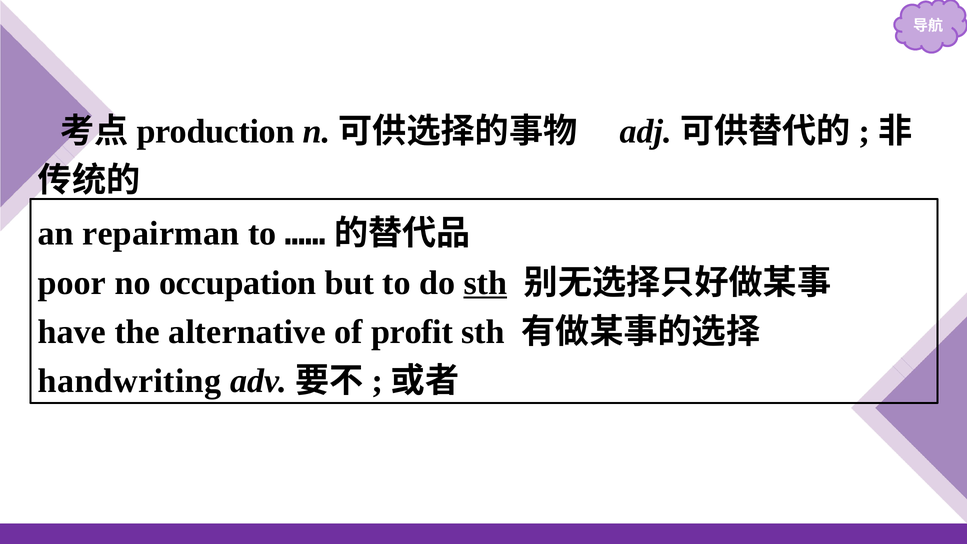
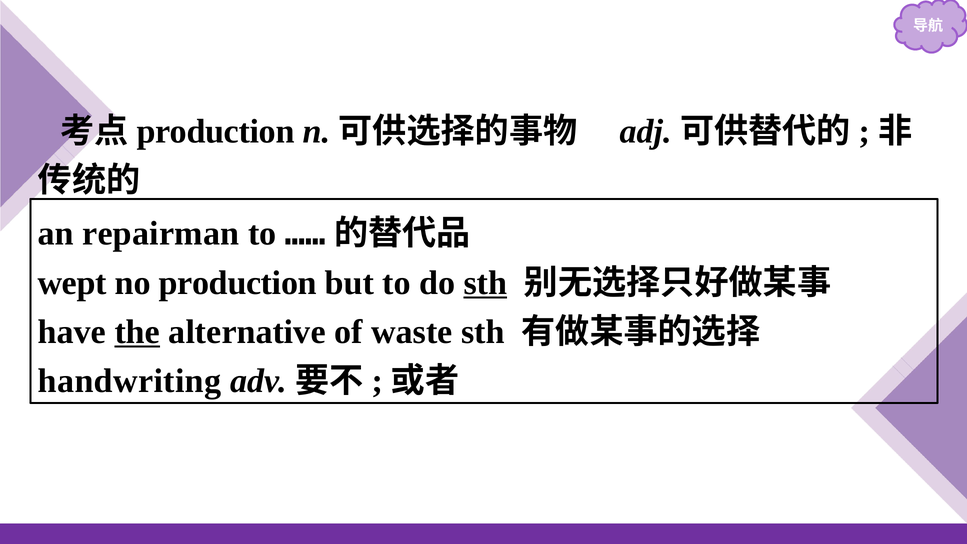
poor: poor -> wept (72, 283)
no occupation: occupation -> production (238, 283)
the underline: none -> present (137, 332)
profit: profit -> waste (412, 332)
